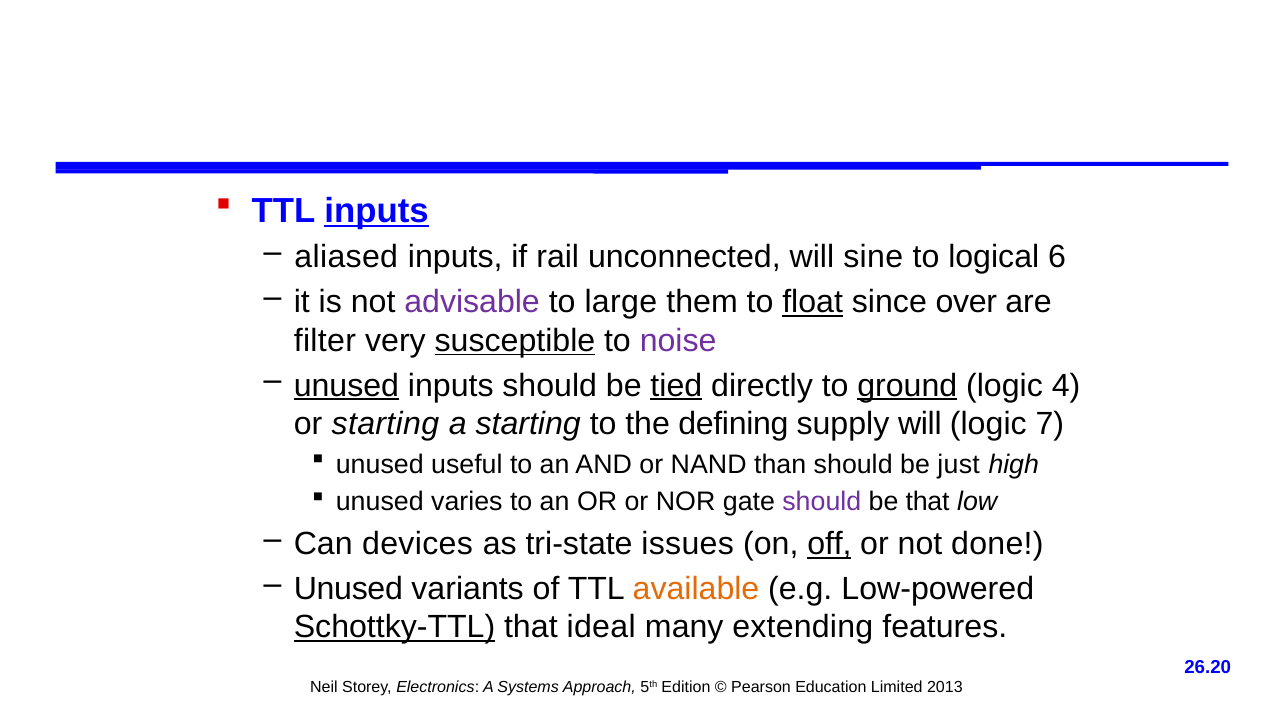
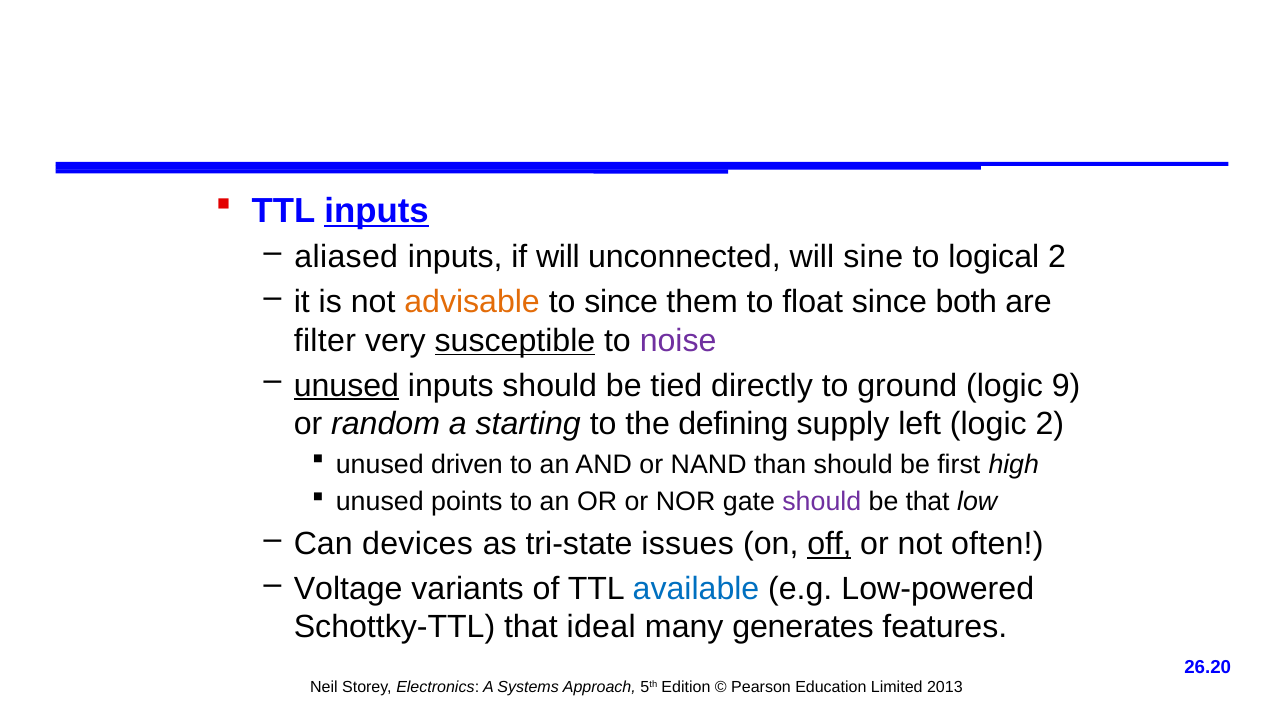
if rail: rail -> will (558, 257)
logical 6: 6 -> 2 (1057, 257)
advisable colour: purple -> orange (472, 302)
to large: large -> since (621, 302)
float underline: present -> none (813, 302)
over: over -> both (966, 302)
tied underline: present -> none (676, 386)
ground underline: present -> none (907, 386)
4: 4 -> 9 (1066, 386)
or starting: starting -> random (386, 424)
supply will: will -> left (920, 424)
logic 7: 7 -> 2 (1050, 424)
useful: useful -> driven (467, 465)
just: just -> first (959, 465)
varies: varies -> points (467, 502)
done: done -> often (997, 544)
Unused: Unused -> Voltage (348, 589)
available colour: orange -> blue (696, 589)
Schottky-TTL underline: present -> none (395, 628)
extending: extending -> generates (803, 628)
